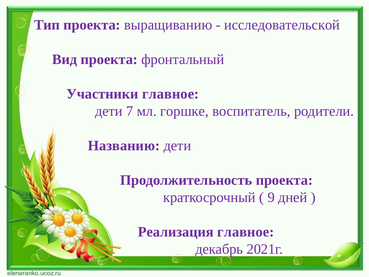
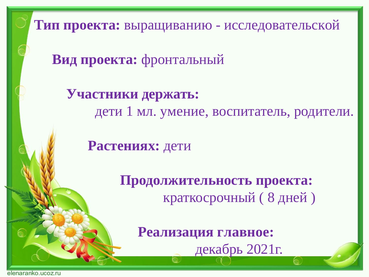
Участники главное: главное -> держать (171, 94)
7: 7 -> 1 (130, 111)
горшке: горшке -> умение (184, 111)
Названию: Названию -> Растениях (124, 145)
9: 9 -> 8 (271, 197)
